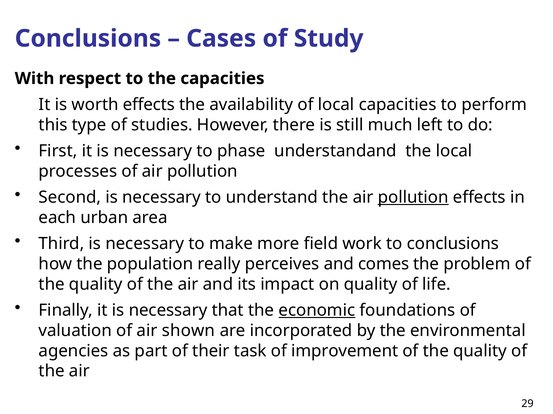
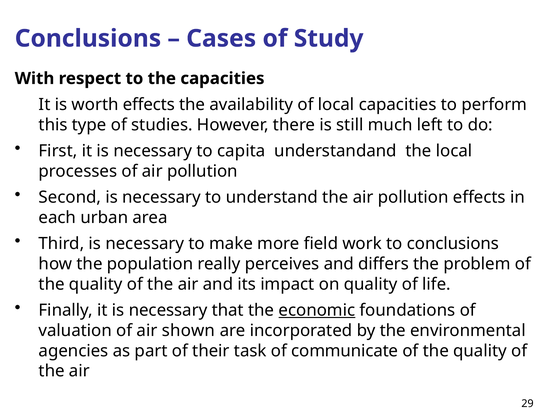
phase: phase -> capita (241, 151)
pollution underline: present -> none (413, 198)
comes: comes -> differs (384, 264)
improvement: improvement -> communicate (345, 351)
